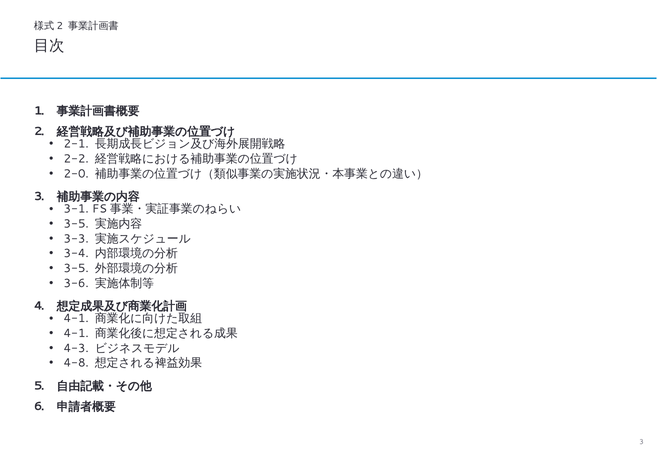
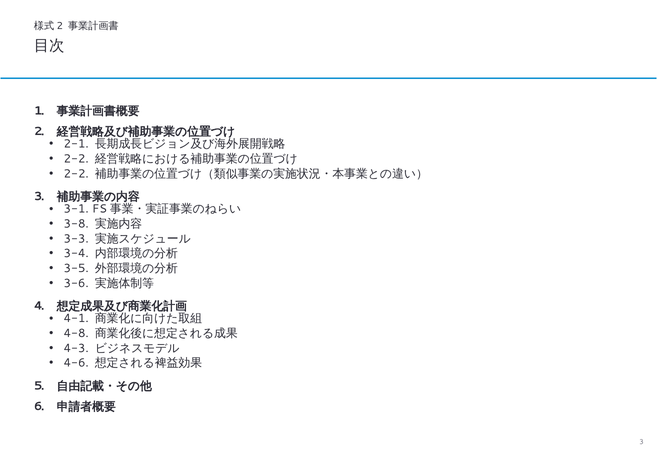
2-0: 2-0 -> 2-2 (76, 174)
3-5: 3-5 -> 3-8 (76, 224)
4-1: 4-1 -> 4-8 (76, 333)
4-8: 4-8 -> 4-6 (76, 363)
